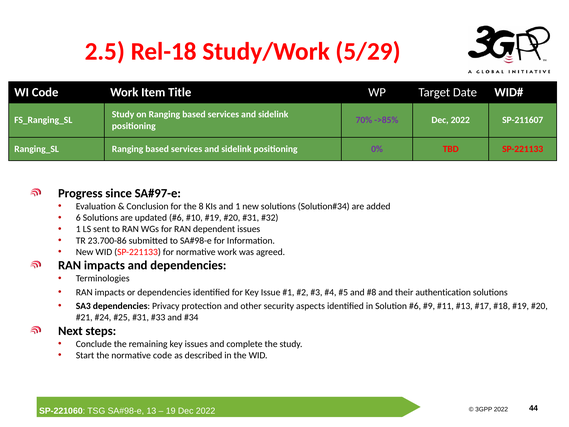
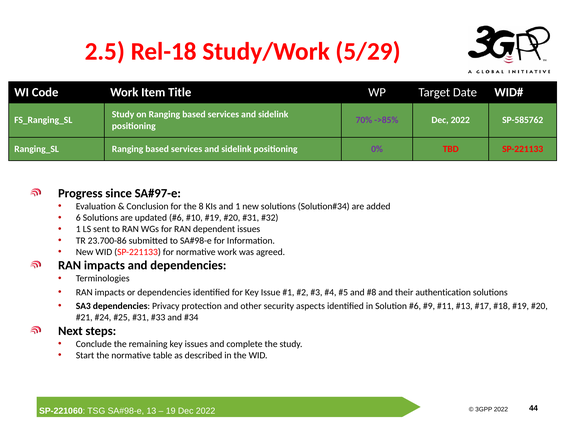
SP-211607: SP-211607 -> SP-585762 (523, 120)
normative code: code -> table (163, 355)
